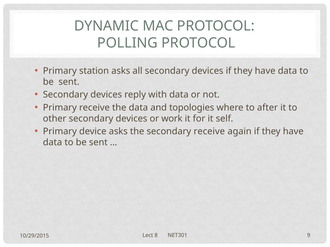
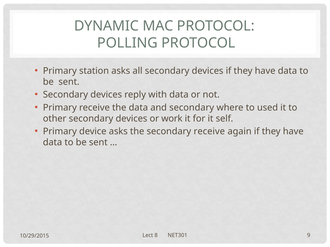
and topologies: topologies -> secondary (192, 108)
after: after -> used (268, 108)
